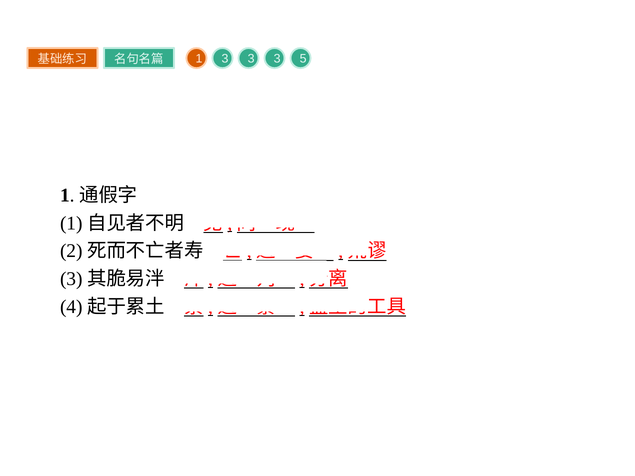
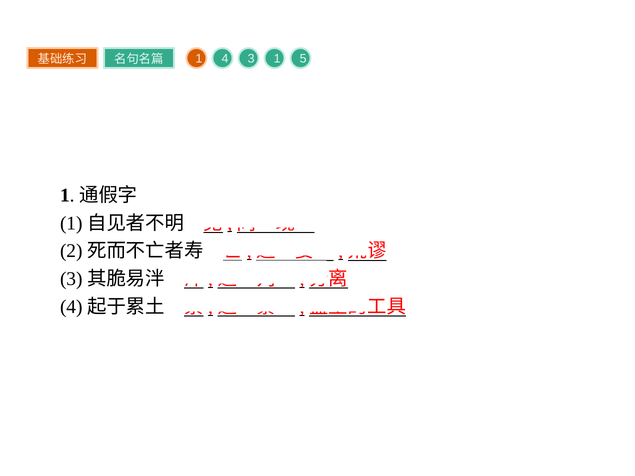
1 3: 3 -> 4 (225, 59)
3: 3 -> 1 (277, 59)
